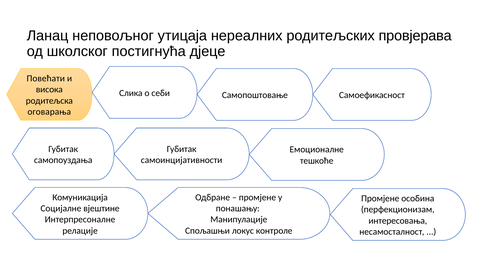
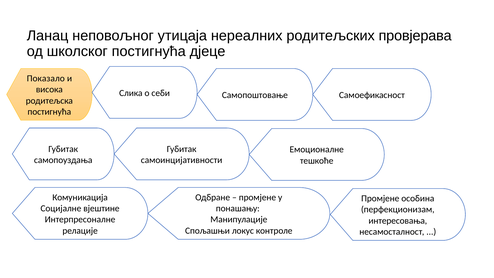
Повећати: Повећати -> Показало (46, 78)
оговарања: оговарања -> постигнућа (49, 112)
